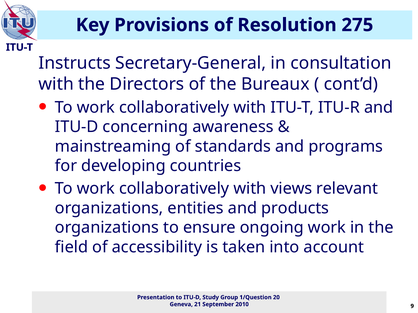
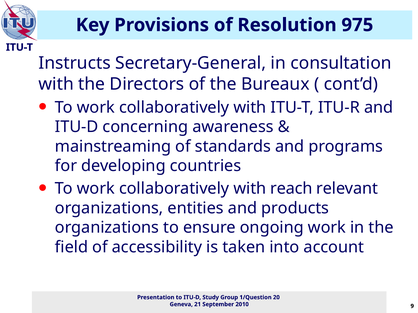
275: 275 -> 975 (357, 25)
views: views -> reach (291, 189)
